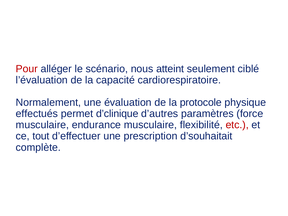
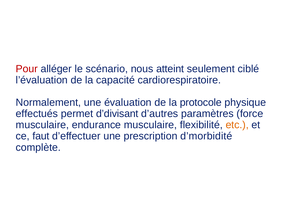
d’clinique: d’clinique -> d’divisant (117, 114)
etc colour: red -> orange (237, 125)
tout: tout -> faut (41, 136)
d’souhaitait: d’souhaitait -> d’morbidité (206, 136)
